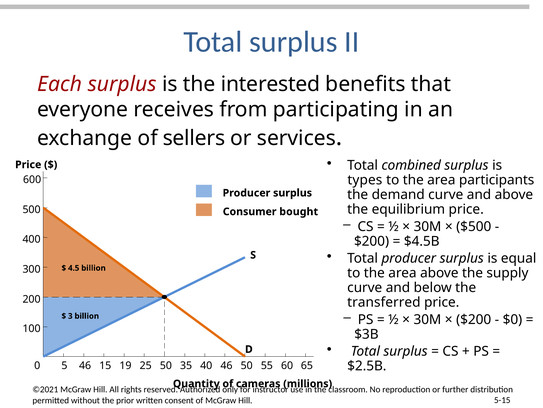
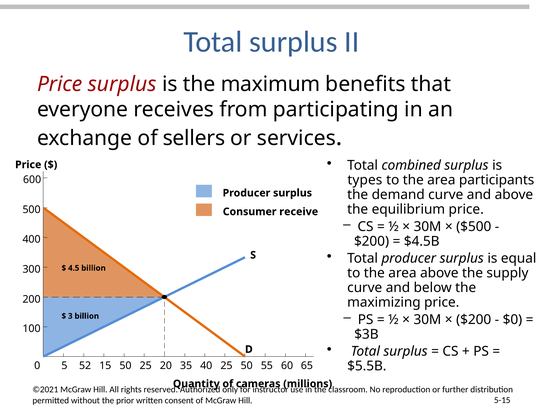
Each: Each -> Price (60, 84)
interested: interested -> maximum (271, 84)
bought: bought -> receive (299, 211)
transferred: transferred -> maximizing (384, 302)
$2.5B: $2.5B -> $5.5B (367, 365)
5 46: 46 -> 52 (85, 365)
15 19: 19 -> 50 (125, 365)
25 50: 50 -> 20 (166, 365)
40 46: 46 -> 25 (226, 365)
